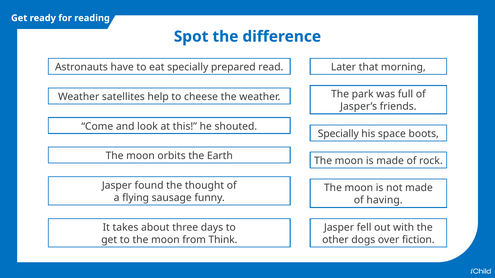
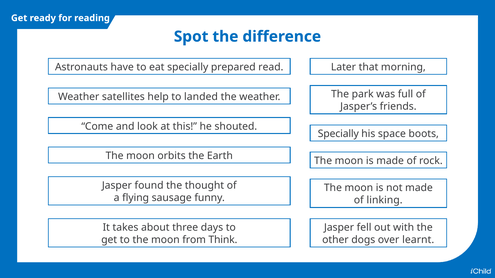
cheese: cheese -> landed (201, 97)
having: having -> linking (385, 201)
fiction: fiction -> learnt (418, 240)
